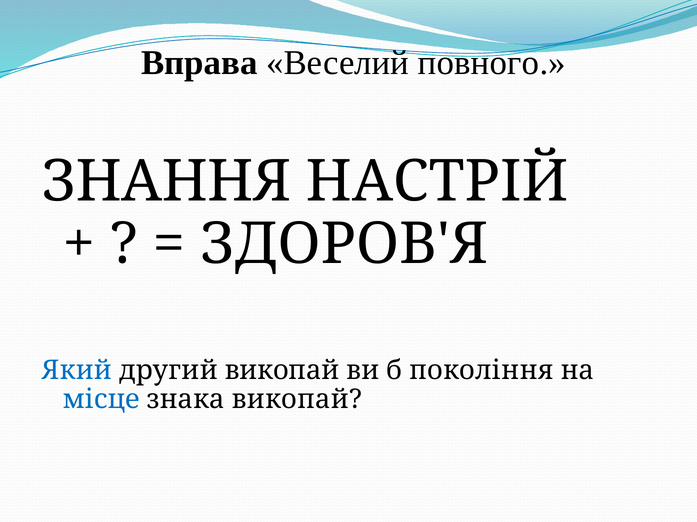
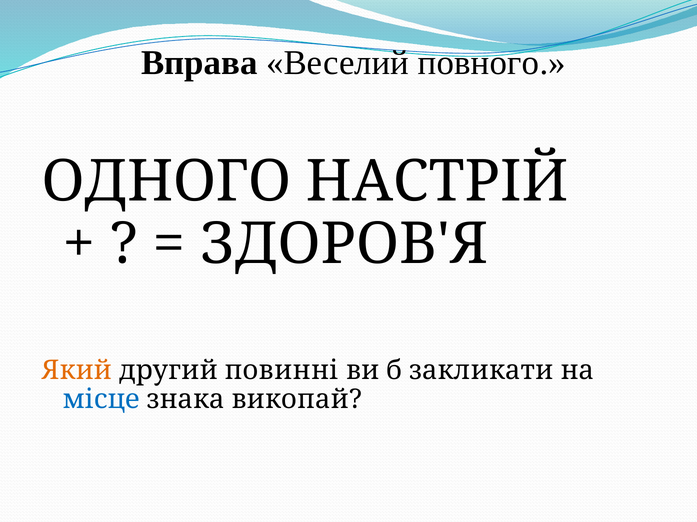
ЗНАННЯ: ЗНАННЯ -> ОДНОГО (166, 182)
Який colour: blue -> orange (77, 371)
другий викопай: викопай -> повинні (282, 371)
покоління: покоління -> закликати (481, 371)
